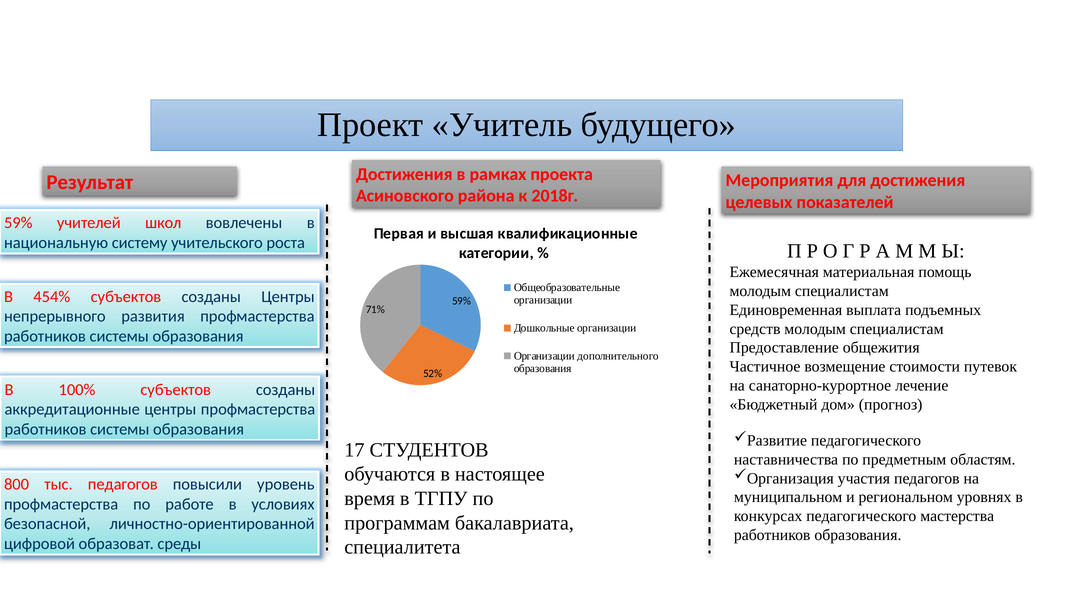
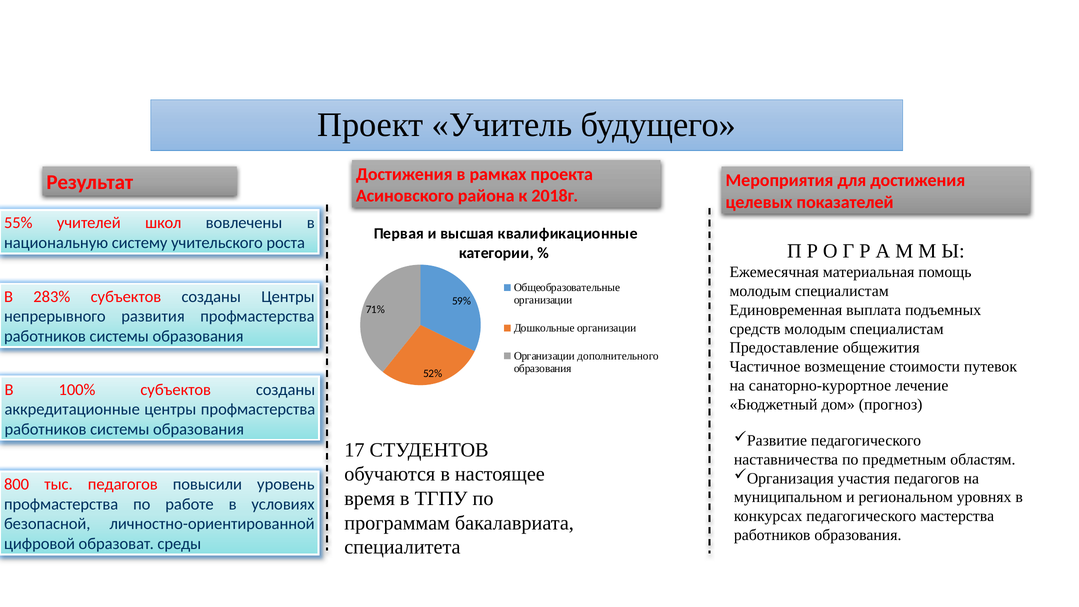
59%: 59% -> 55% (18, 223)
454%: 454% -> 283% (52, 297)
